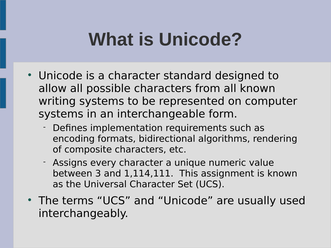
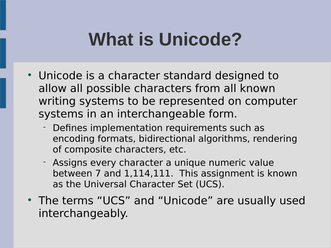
3: 3 -> 7 (98, 174)
